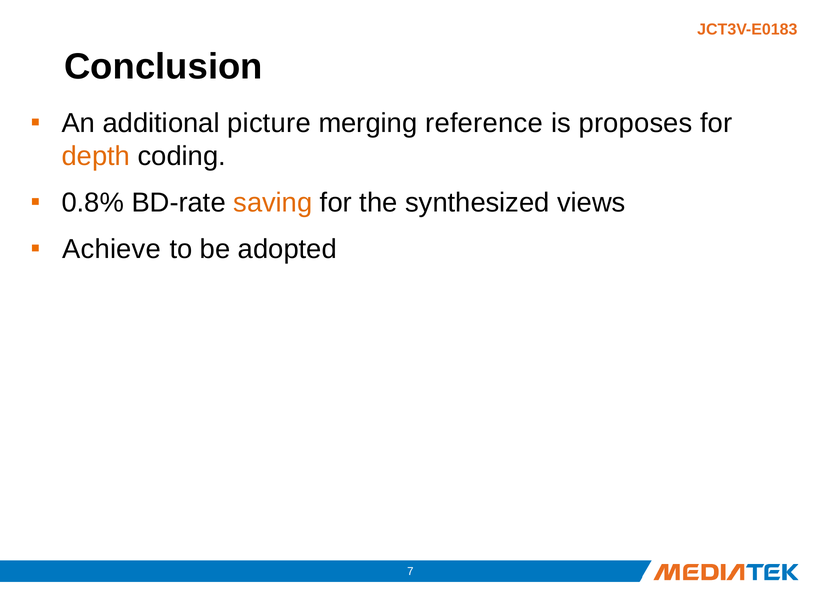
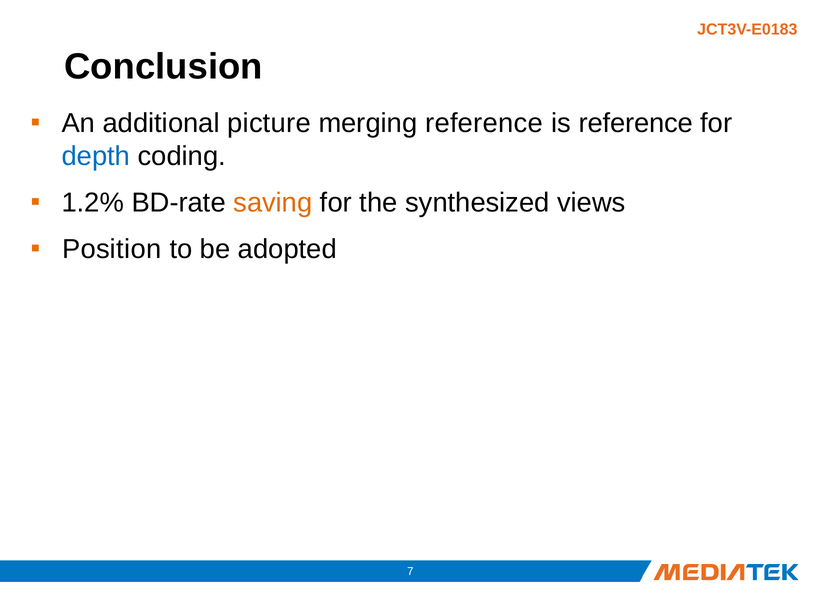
is proposes: proposes -> reference (636, 123)
depth colour: orange -> blue (96, 156)
0.8%: 0.8% -> 1.2% (93, 203)
Achieve: Achieve -> Position (112, 249)
